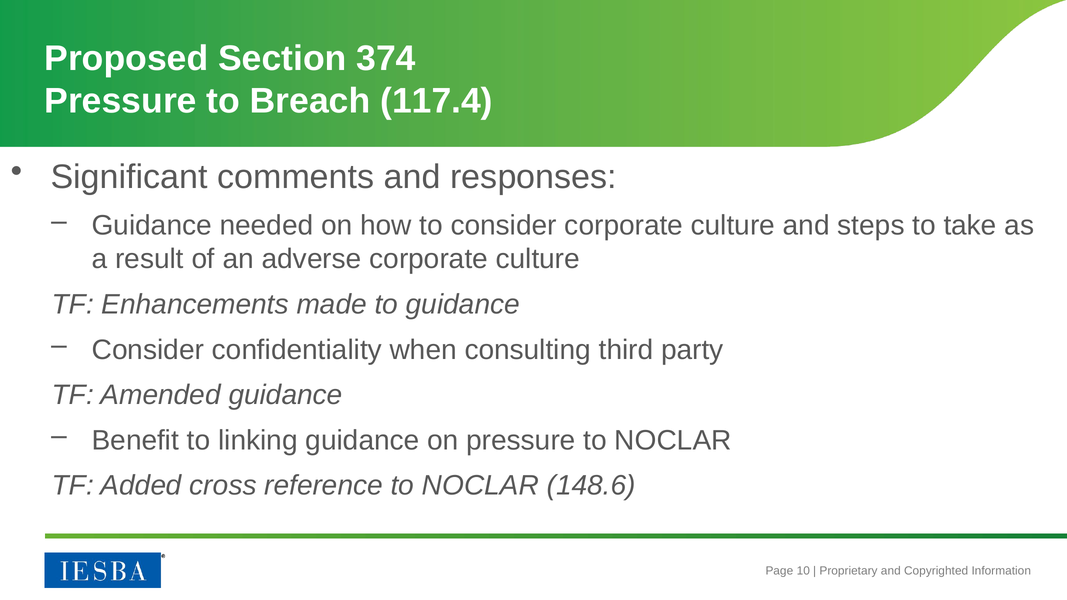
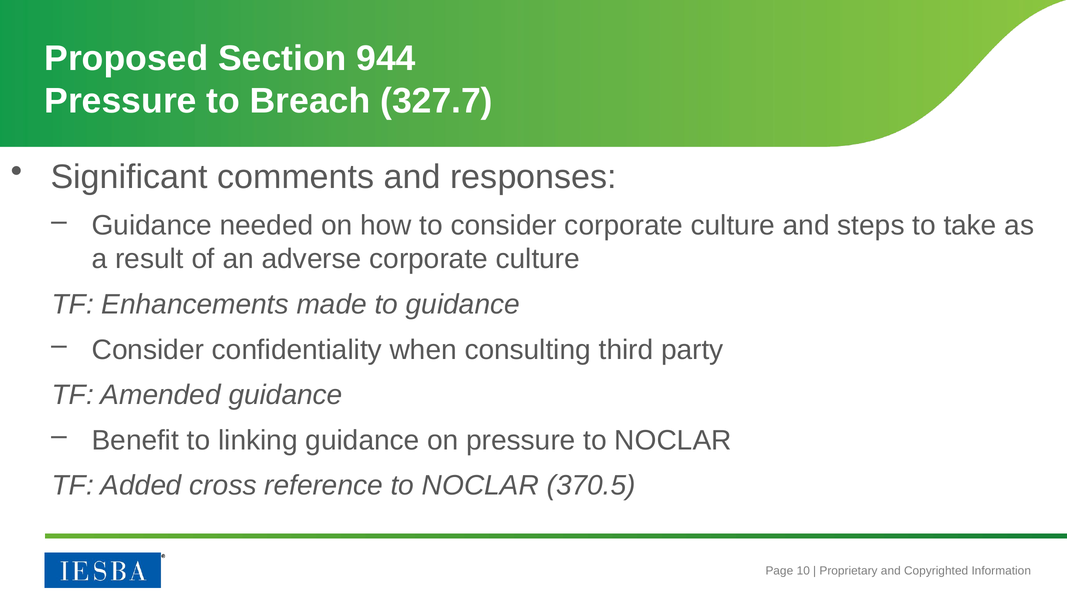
374: 374 -> 944 (386, 58)
117.4: 117.4 -> 327.7 (436, 101)
148.6: 148.6 -> 370.5 (591, 486)
